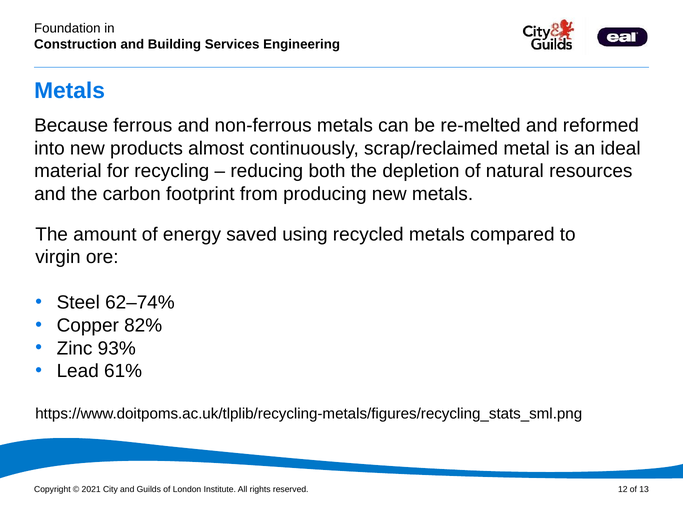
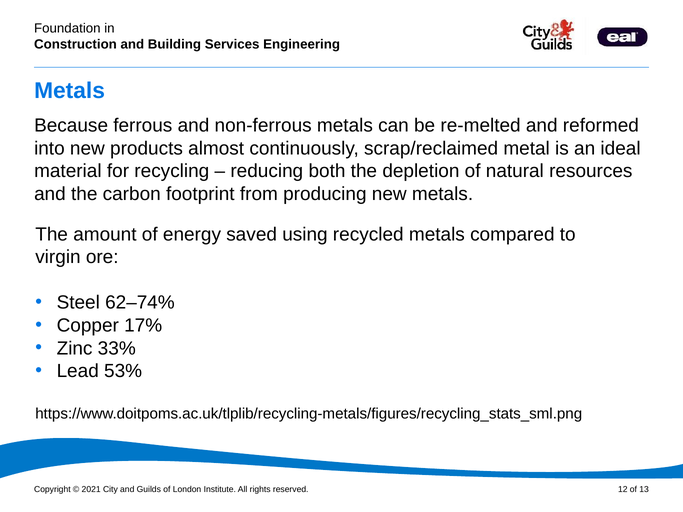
82%: 82% -> 17% (143, 326)
93%: 93% -> 33% (117, 348)
61%: 61% -> 53% (123, 371)
